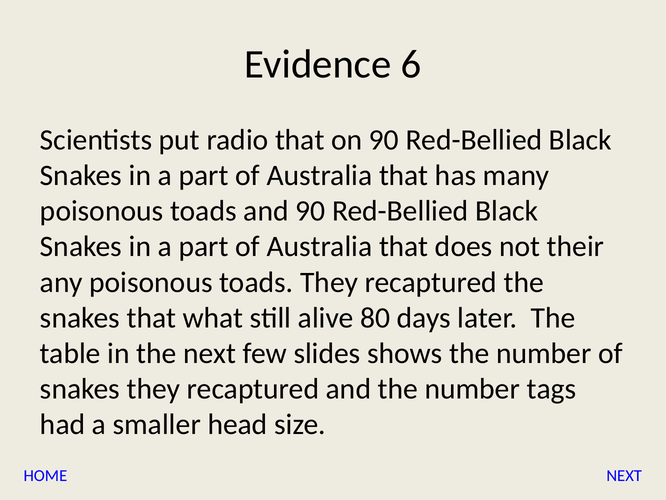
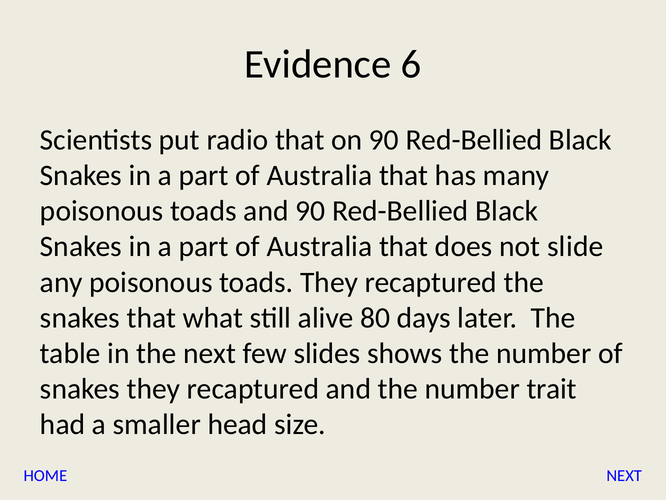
their: their -> slide (575, 246)
tags: tags -> trait (552, 389)
